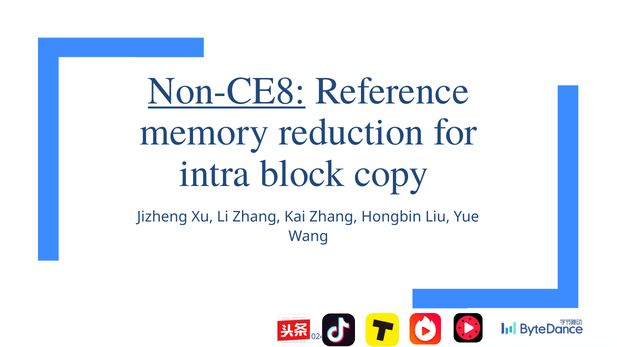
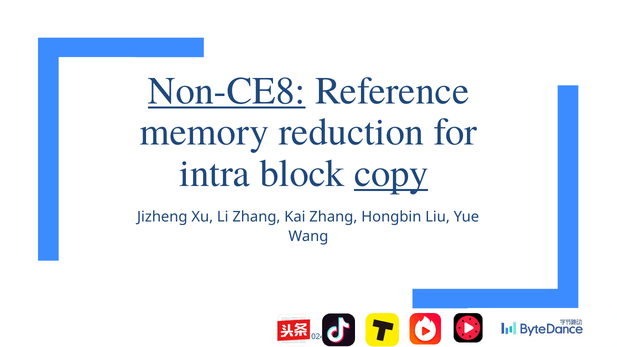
copy underline: none -> present (391, 173)
